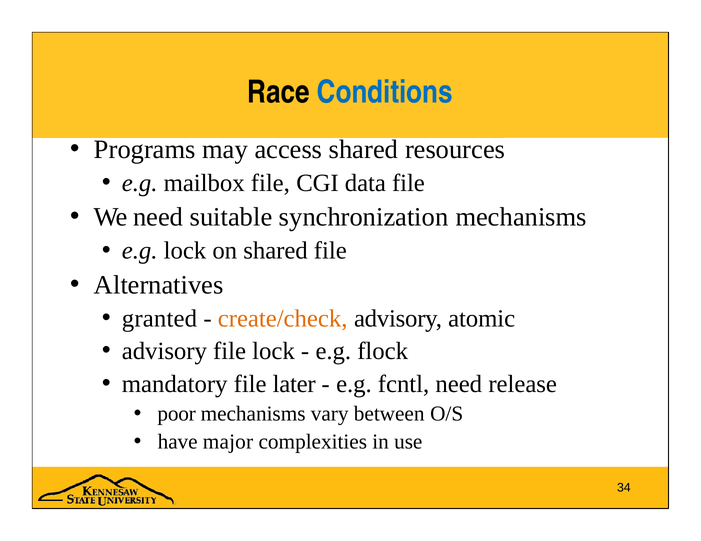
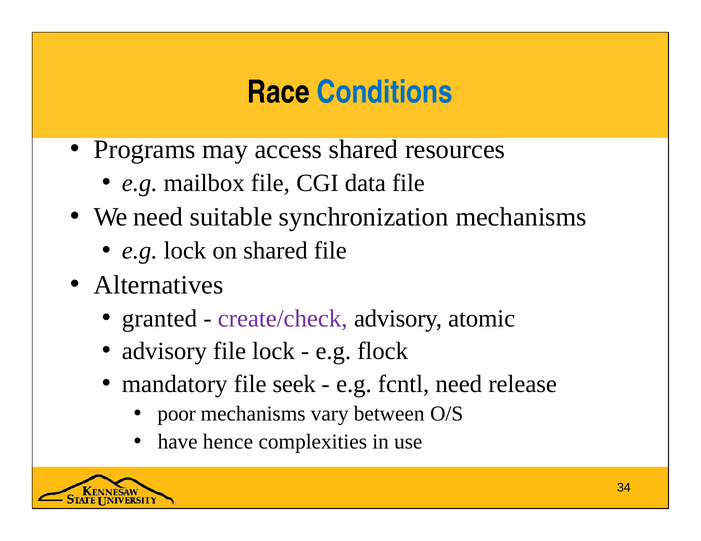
create/check colour: orange -> purple (283, 319)
later: later -> seek (294, 384)
major: major -> hence (228, 442)
